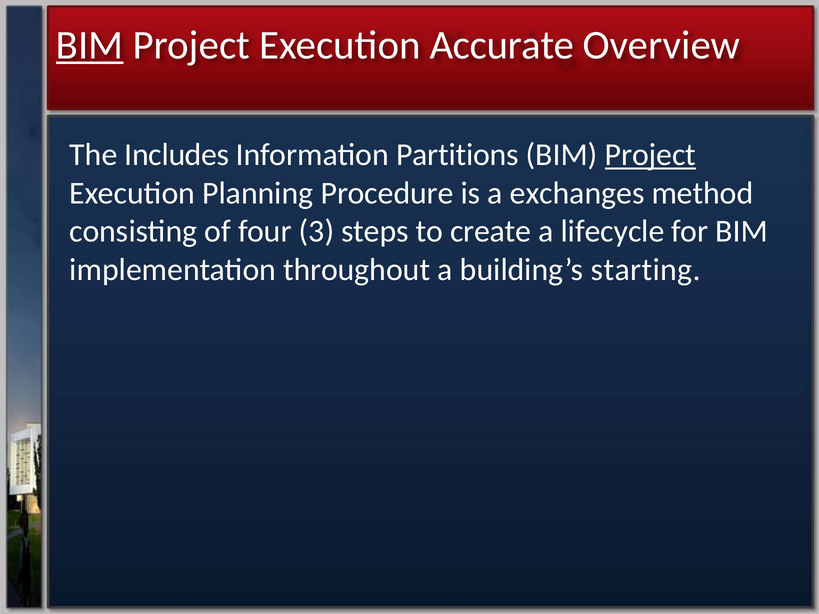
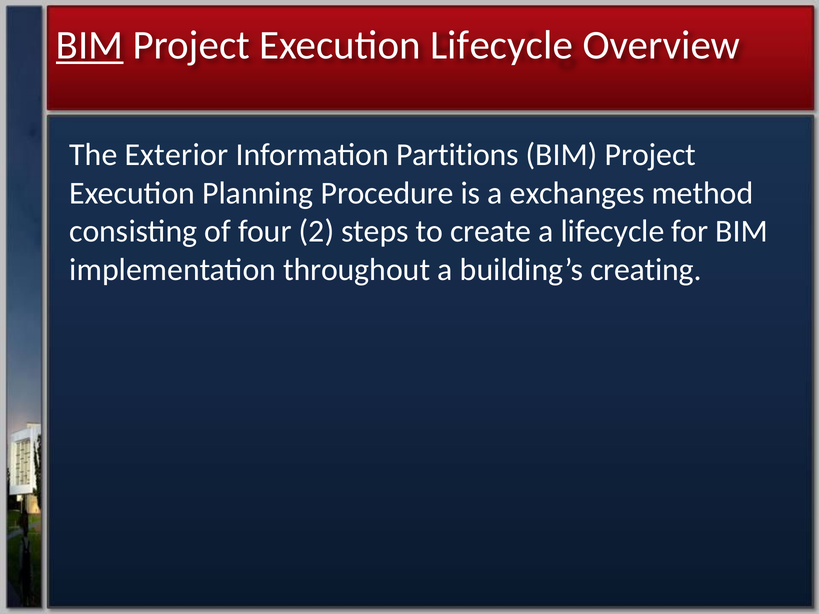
Execution Accurate: Accurate -> Lifecycle (502, 45)
Includes: Includes -> Exterior (177, 155)
Project underline: present -> none (650, 155)
3: 3 -> 2 (316, 232)
starting: starting -> creating (646, 270)
